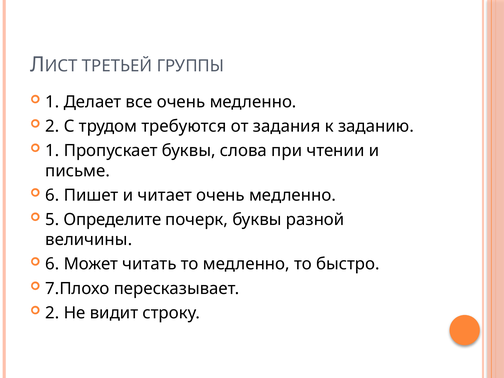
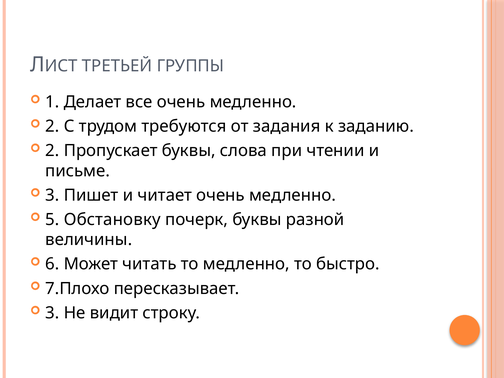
1: 1 -> 2 (52, 151)
6: 6 -> 3 (52, 195)
Определите: Определите -> Обстановку (112, 220)
2: 2 -> 3 (52, 313)
